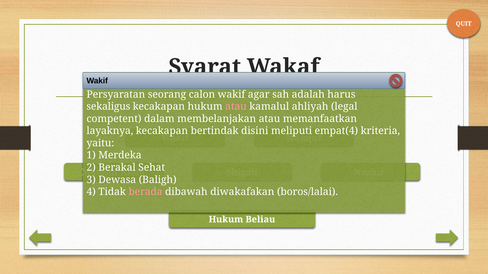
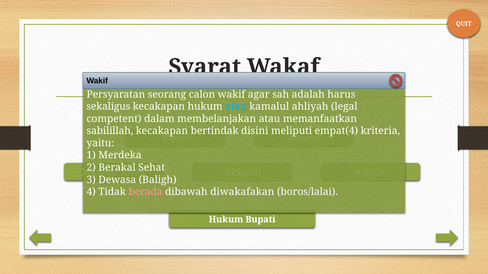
atau colour: pink -> light blue (236, 107)
layaknya: layaknya -> sabilillah (110, 131)
Beliau: Beliau -> Bupati (260, 220)
